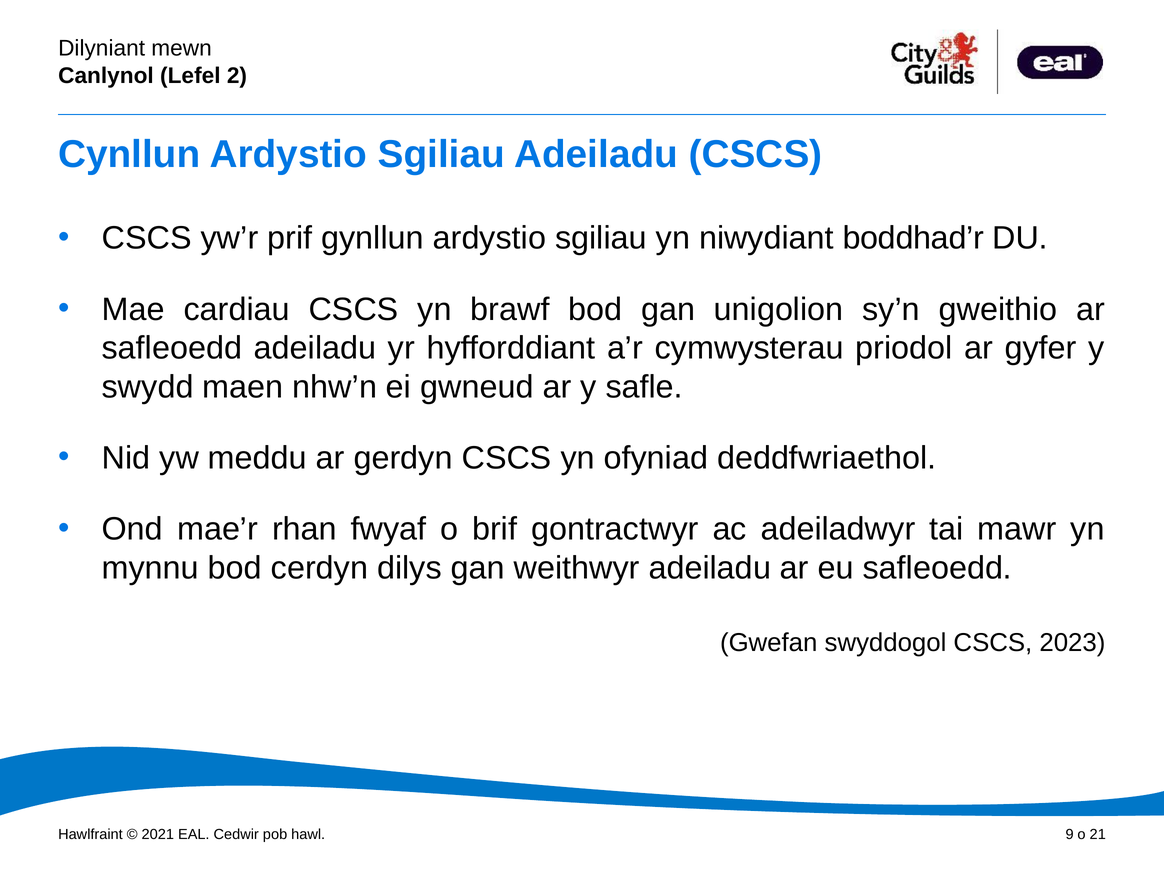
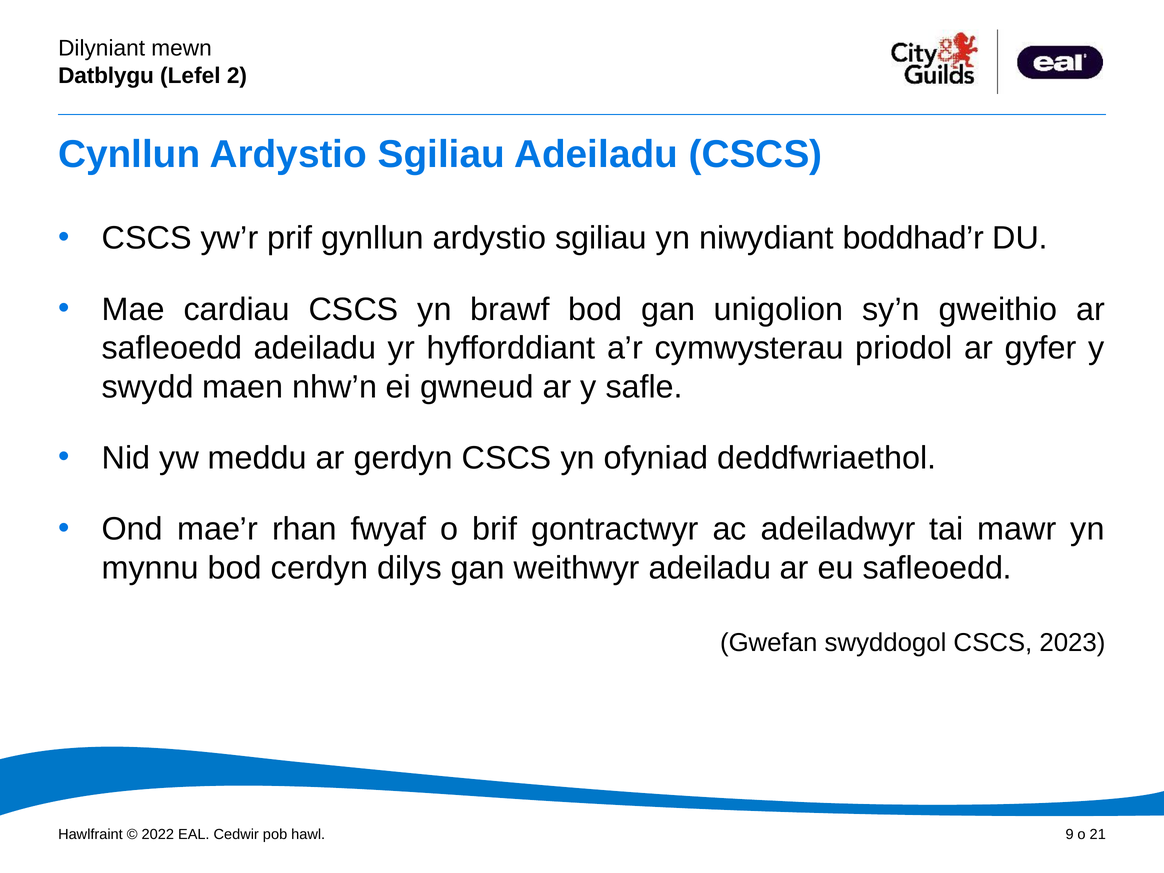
Canlynol: Canlynol -> Datblygu (106, 76)
2021: 2021 -> 2022 (158, 835)
